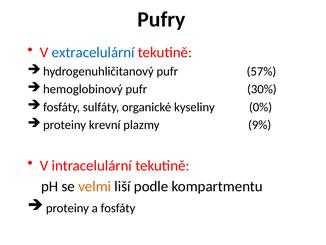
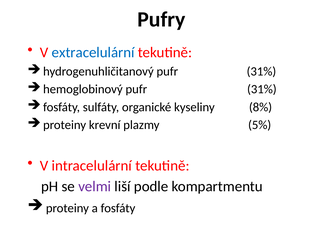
hydrogenuhličitanový pufr 57%: 57% -> 31% (261, 71)
hemoglobinový pufr 30%: 30% -> 31% (262, 89)
0%: 0% -> 8% (261, 107)
9%: 9% -> 5% (260, 125)
velmi colour: orange -> purple (95, 186)
